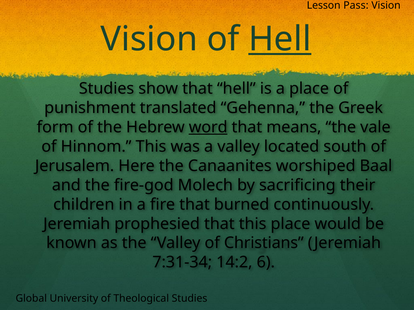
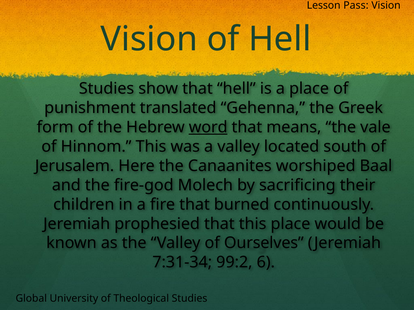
Hell underline: present -> none (280, 39)
Christians: Christians -> Ourselves (264, 243)
14:2: 14:2 -> 99:2 (234, 263)
